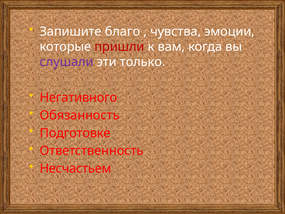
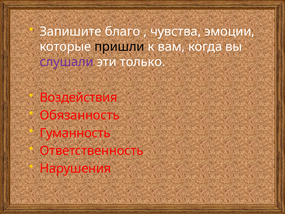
пришли colour: red -> black (119, 47)
Негативного: Негативного -> Воздействия (79, 97)
Подготовке: Подготовке -> Гуманность (75, 133)
Несчастьем: Несчастьем -> Нарушения (75, 168)
